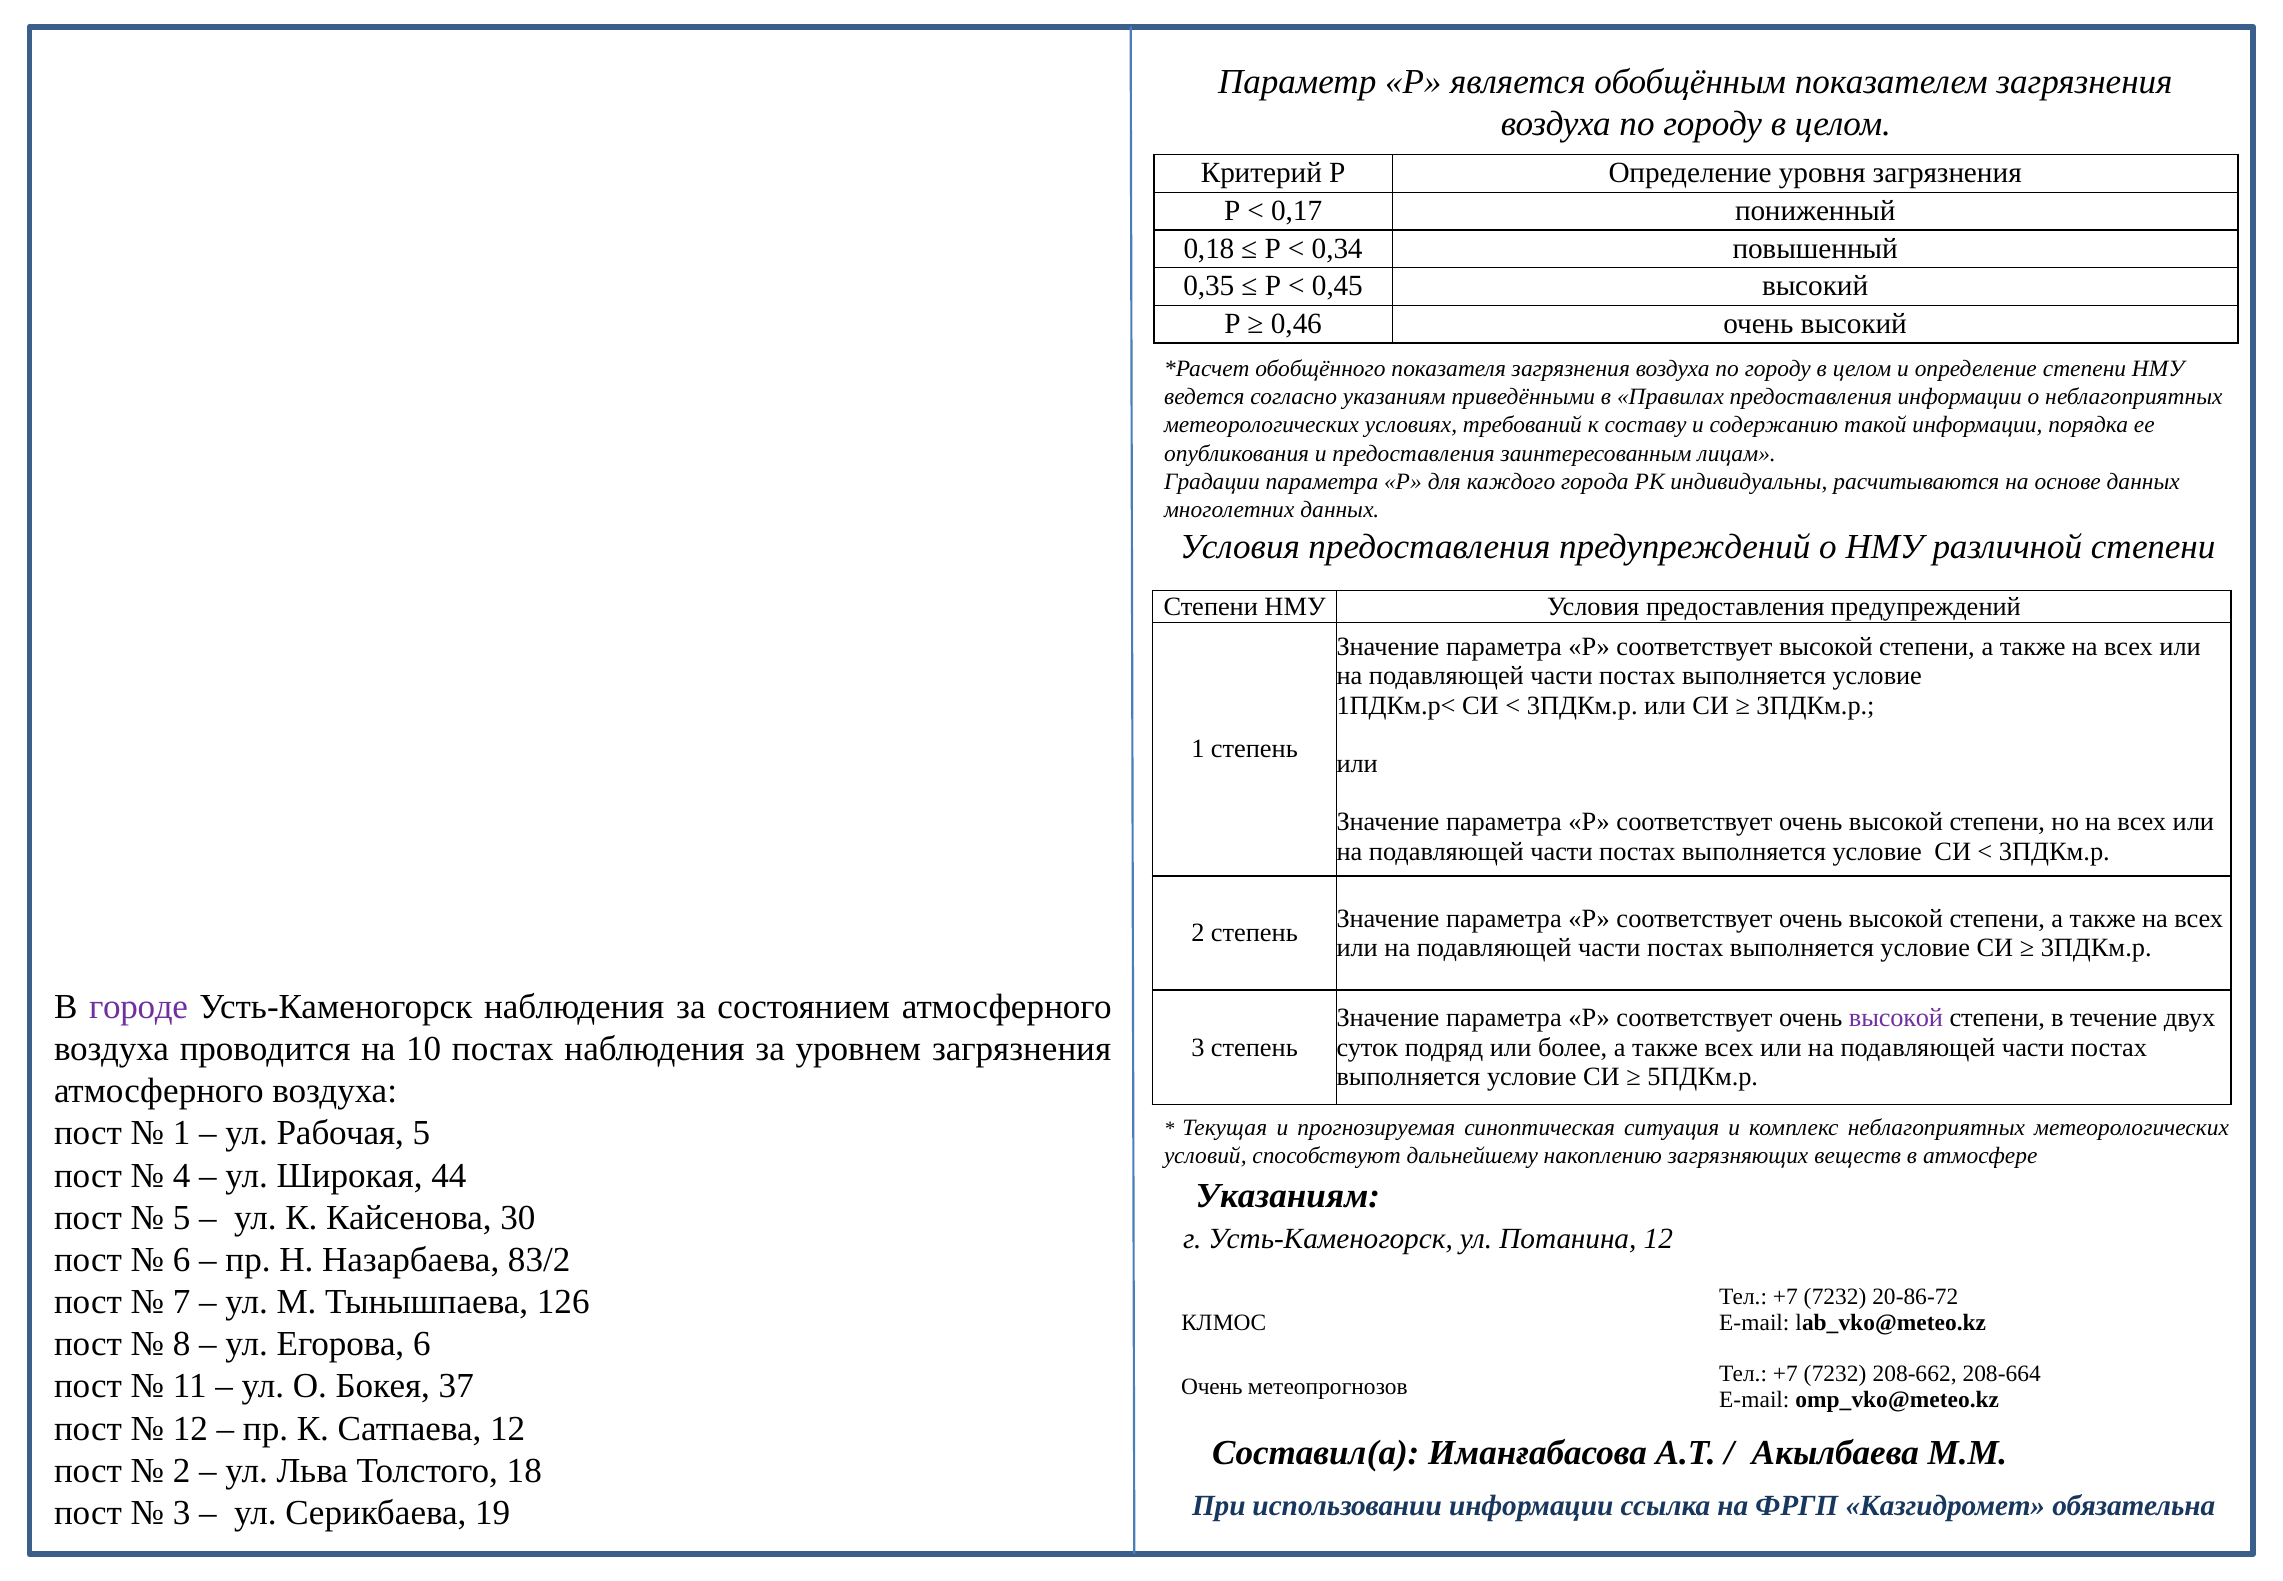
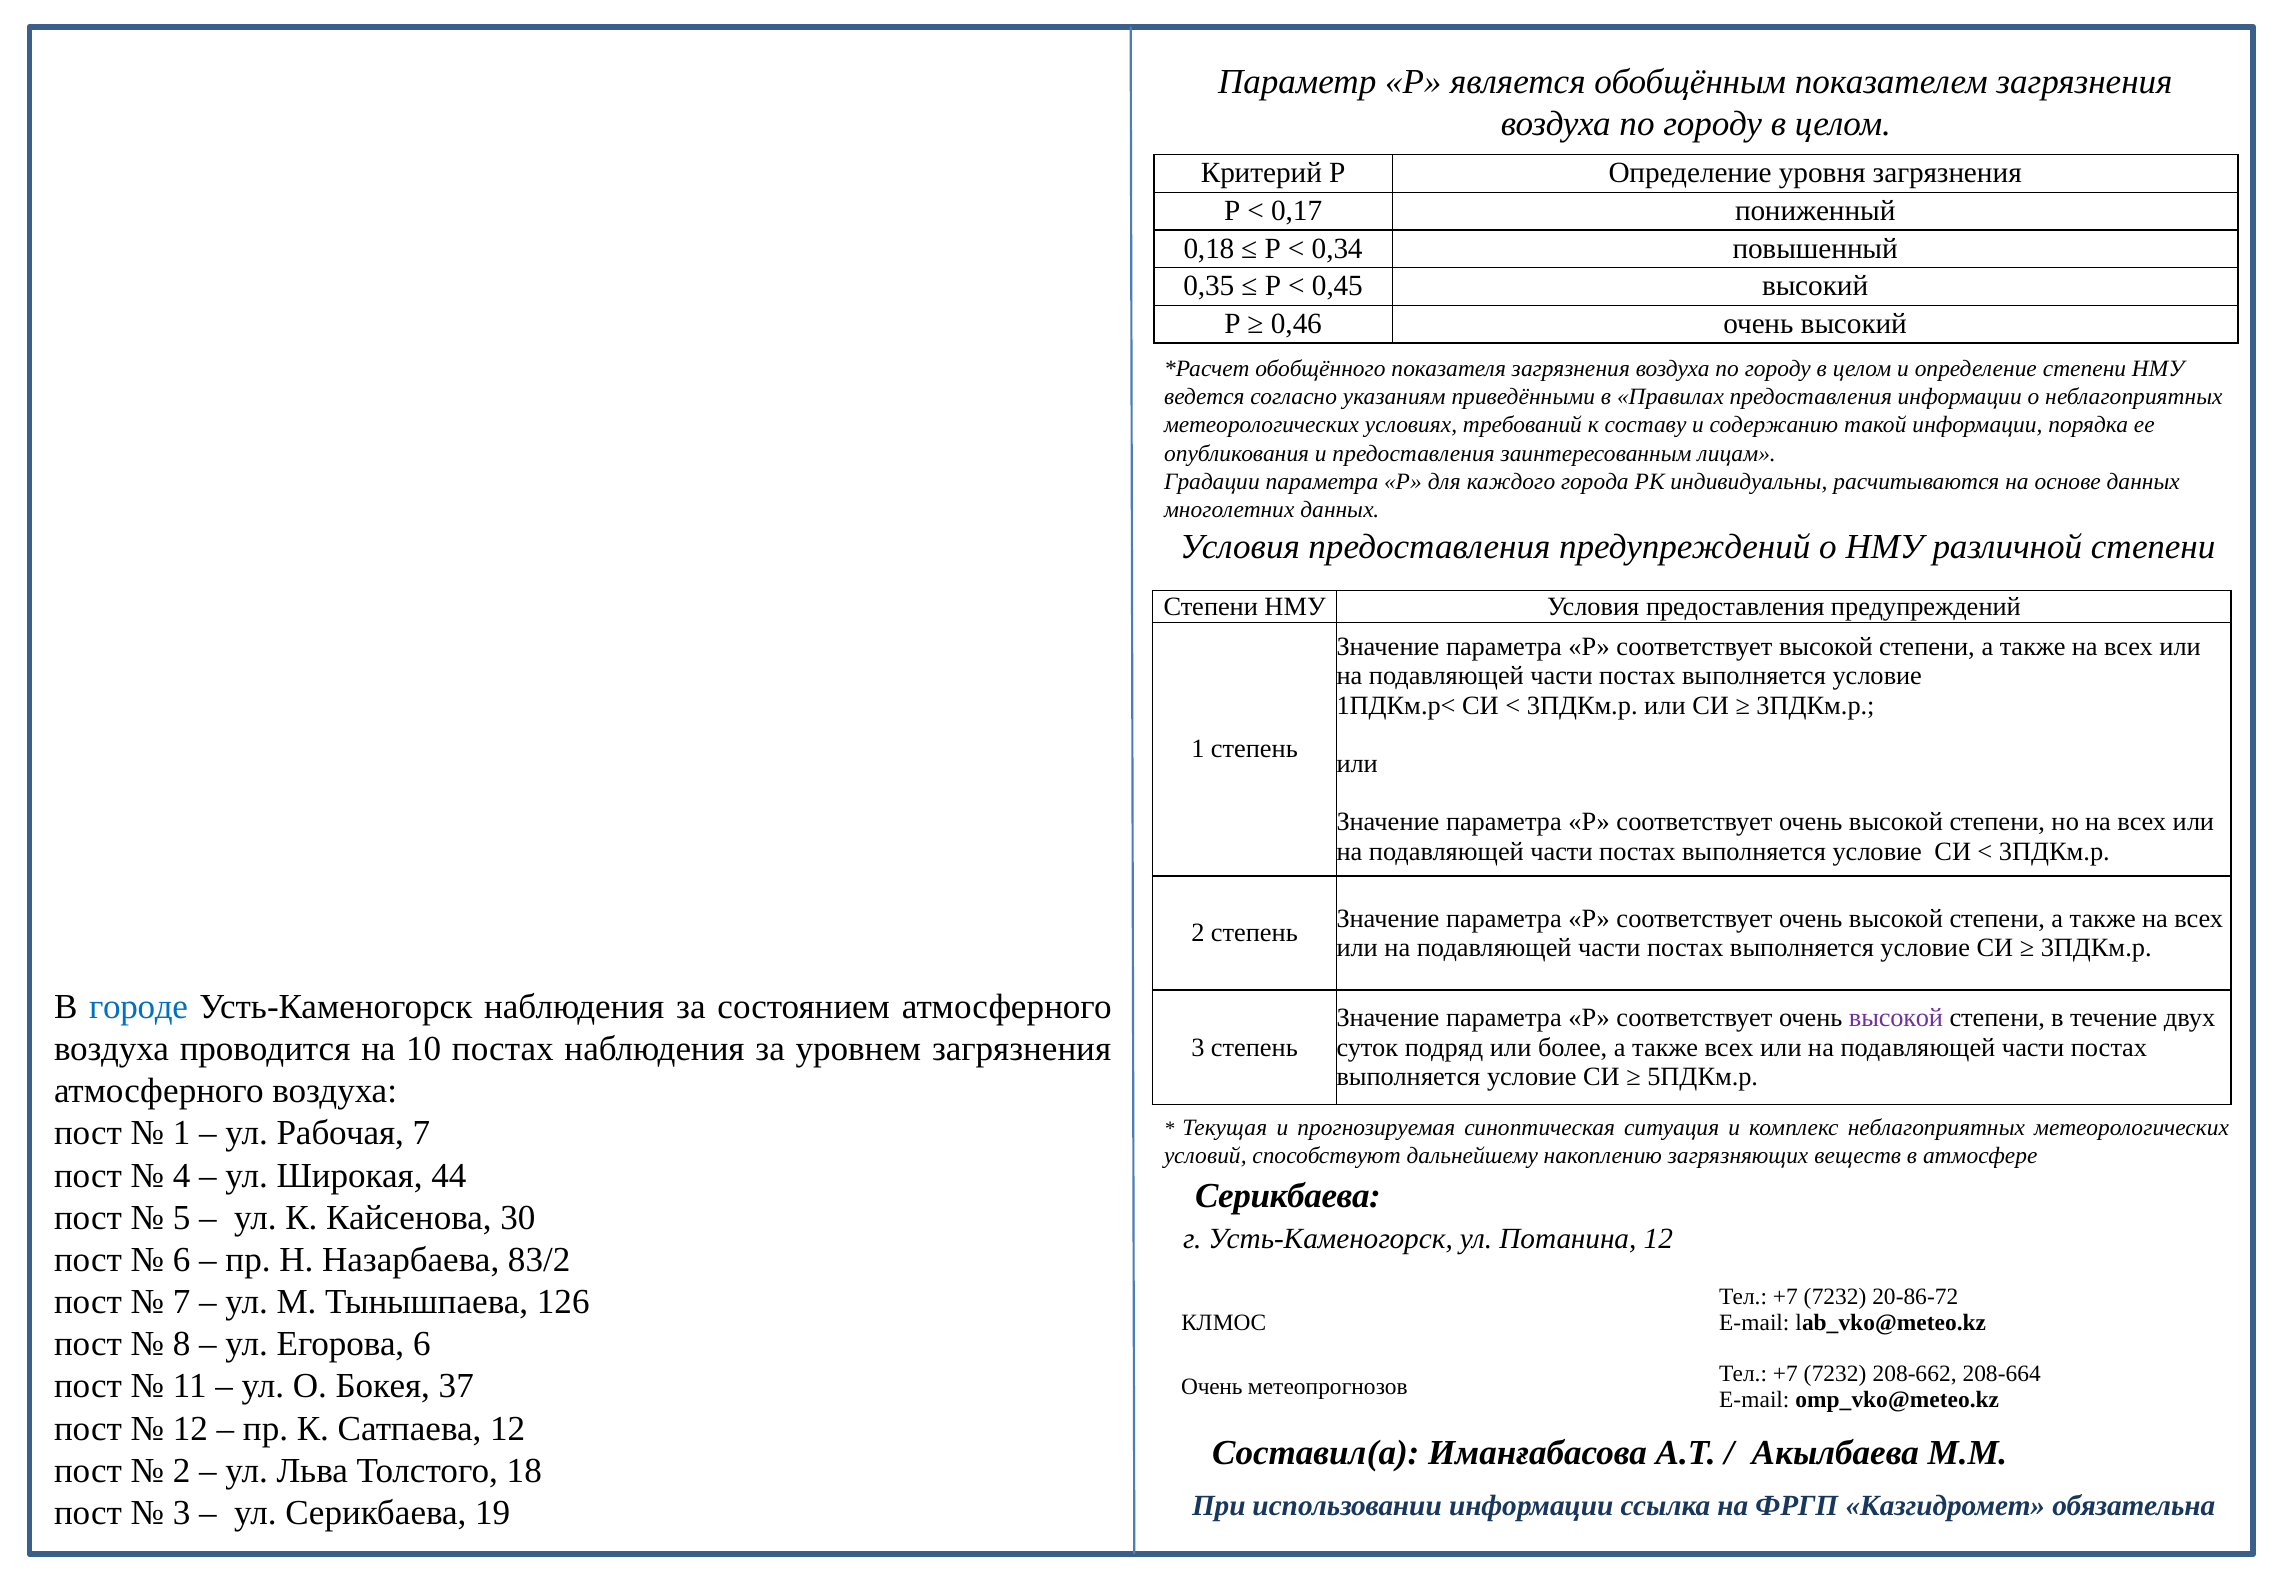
городе colour: purple -> blue (139, 1007)
Рабочая 5: 5 -> 7 (422, 1133)
Указаниям: Указаниям -> Серикбаева (1288, 1195)
